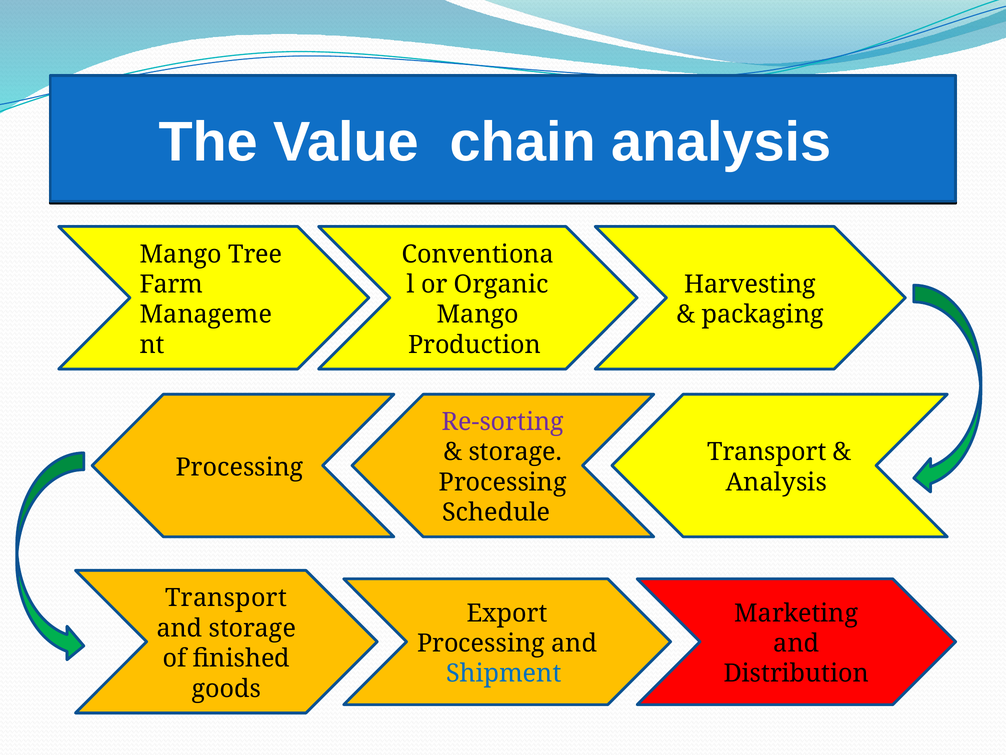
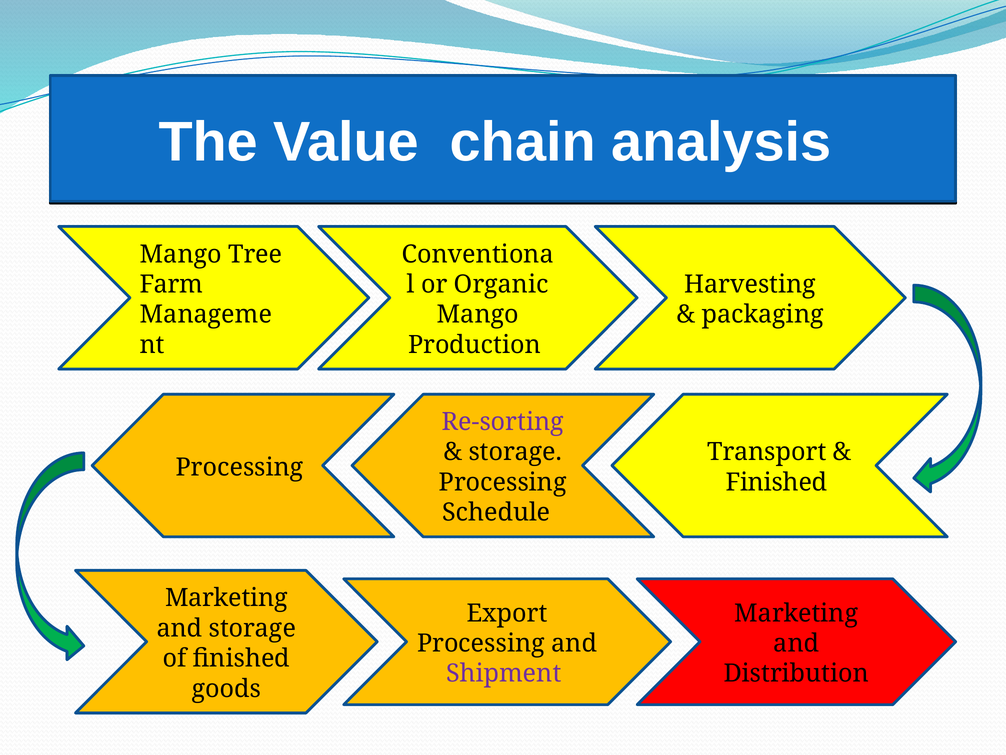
Analysis: Analysis -> Finished (776, 482)
Transport: Transport -> Marketing (226, 598)
Shipment colour: blue -> purple (504, 673)
